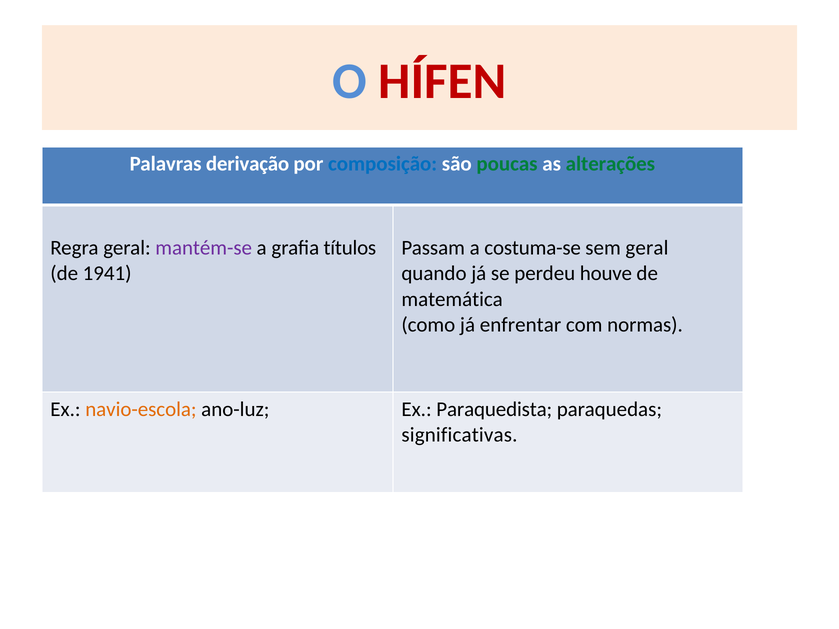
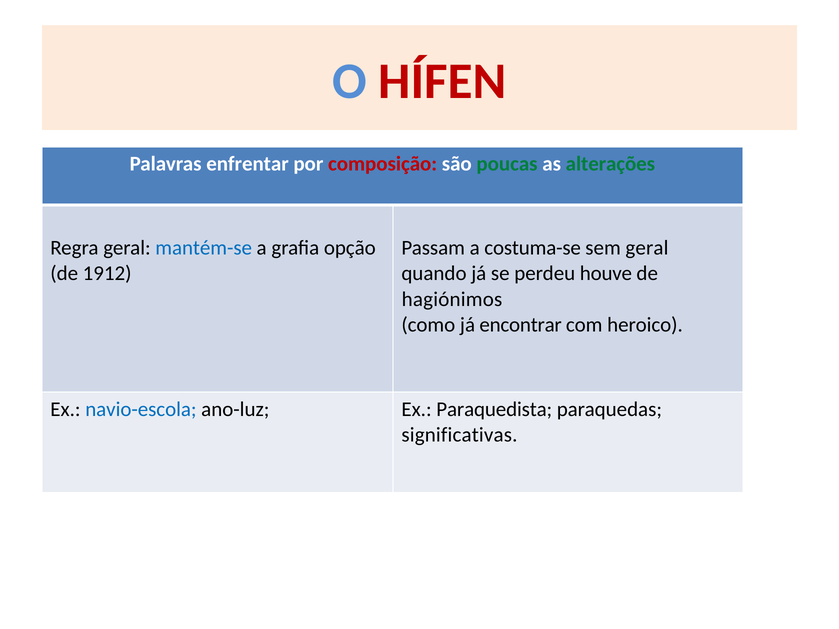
derivação: derivação -> enfrentar (247, 164)
composição colour: blue -> red (383, 164)
mantém-se colour: purple -> blue (204, 248)
títulos: títulos -> opção (350, 248)
1941: 1941 -> 1912 (107, 274)
matemática: matemática -> hagiónimos (452, 299)
enfrentar: enfrentar -> encontrar (521, 325)
normas: normas -> heroico (645, 325)
navio-escola colour: orange -> blue (141, 409)
